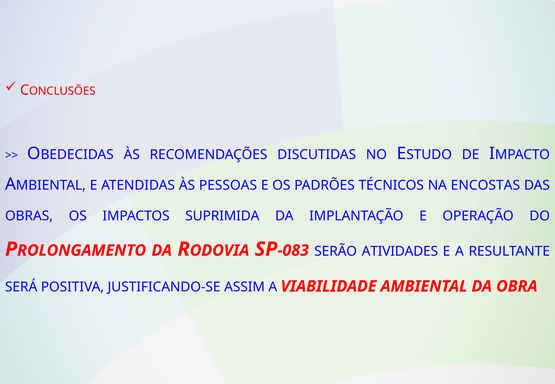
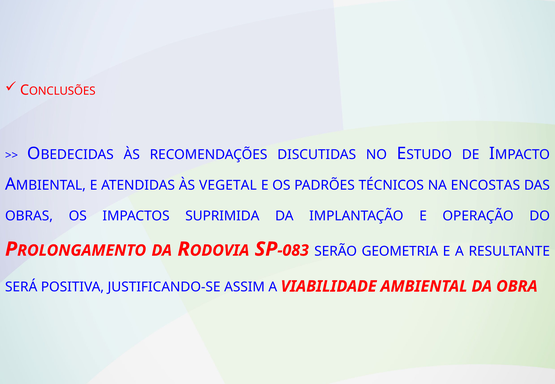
PESSOAS: PESSOAS -> VEGETAL (228, 185)
ATIVIDADES: ATIVIDADES -> GEOMETRIA (400, 251)
